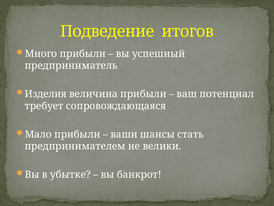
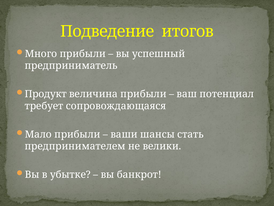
Изделия: Изделия -> Продукт (46, 94)
